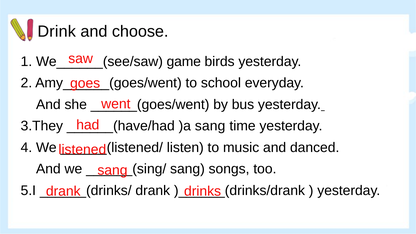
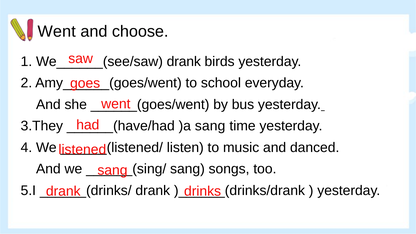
Drink: Drink -> Went (57, 32)
game: game -> drank (184, 62)
